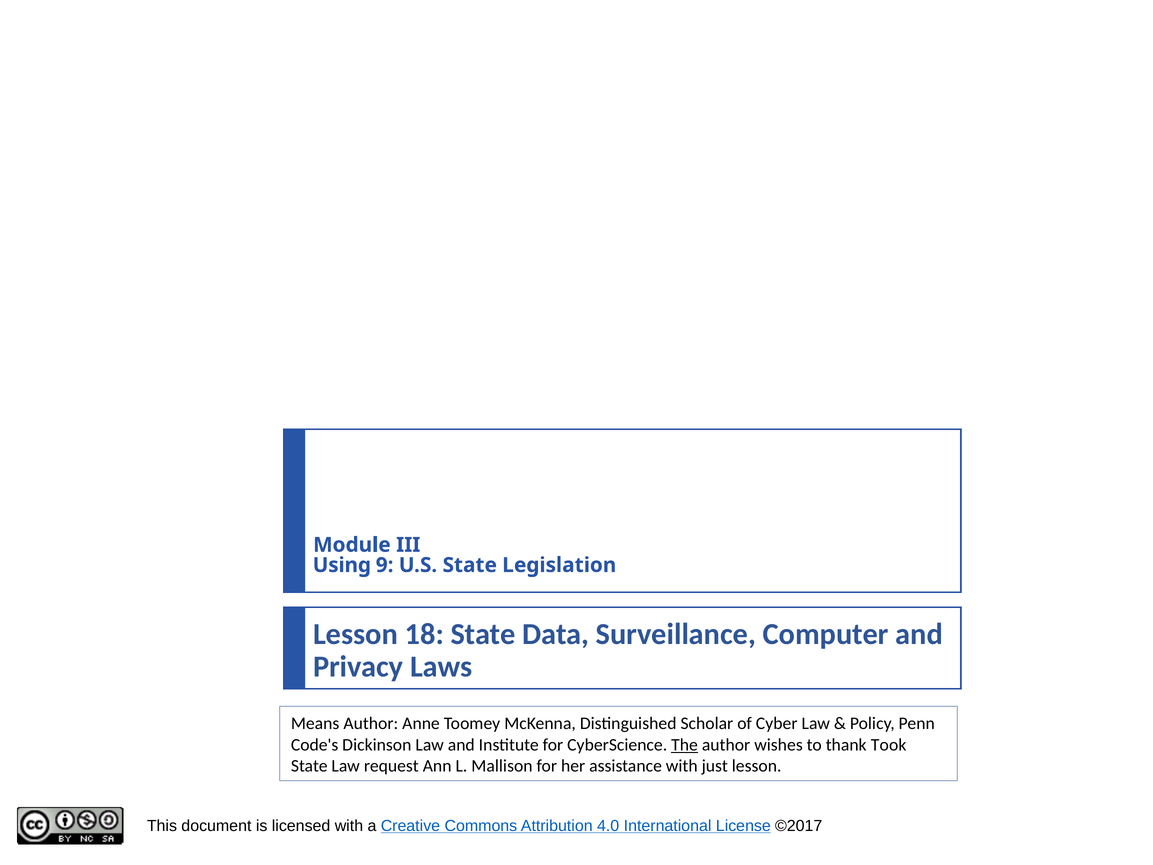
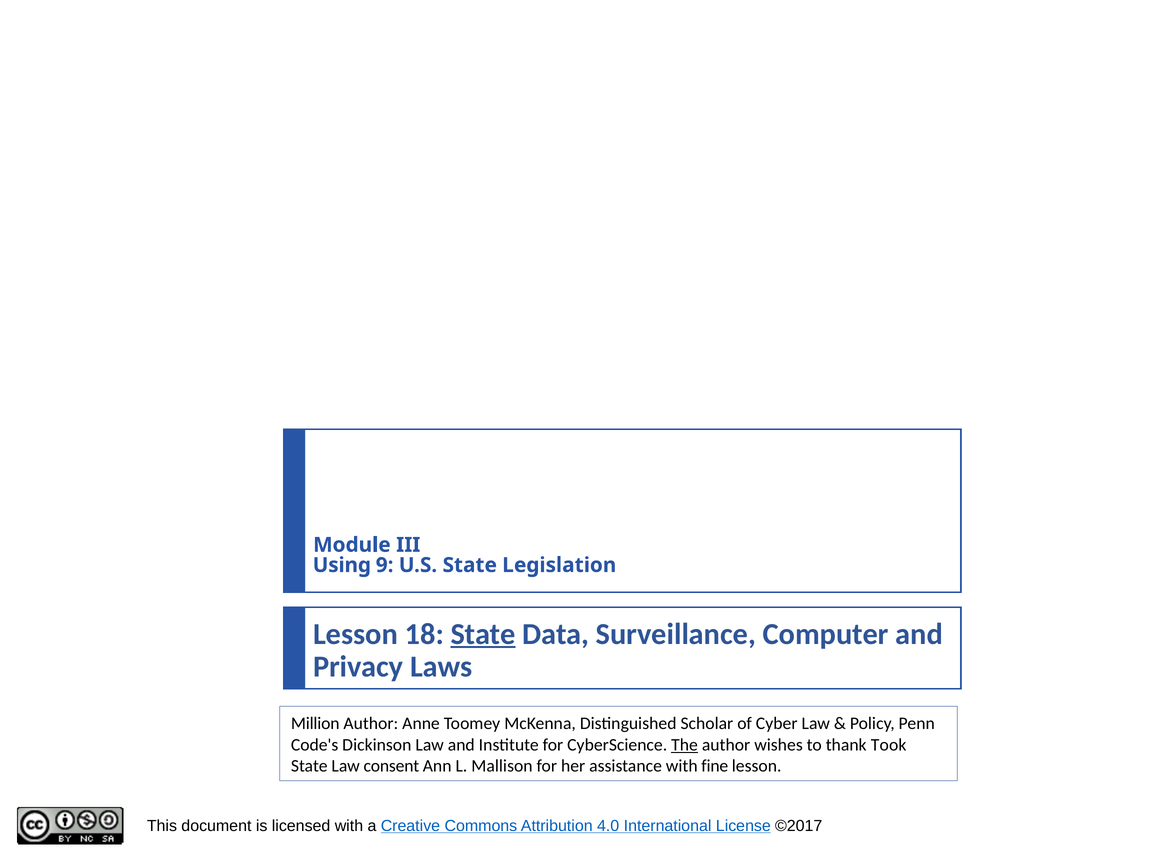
State underline: none -> present (483, 634)
Means: Means -> Million (315, 723)
request: request -> consent (391, 766)
just: just -> fine (715, 766)
